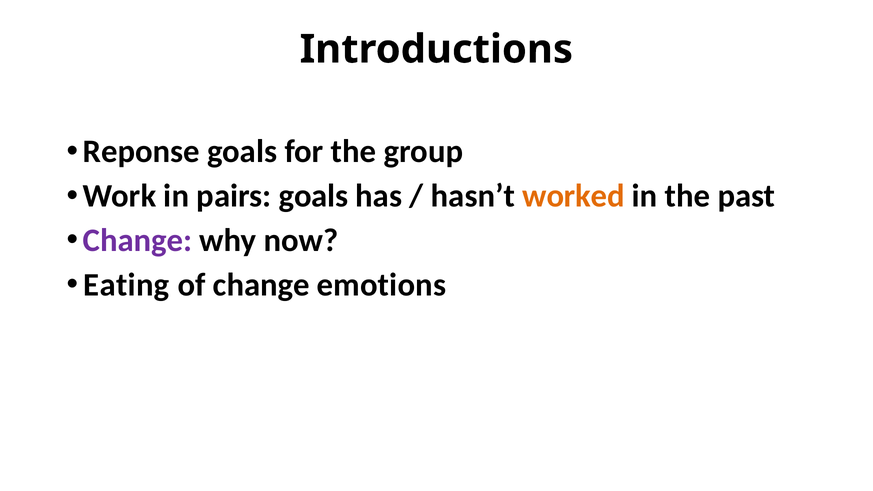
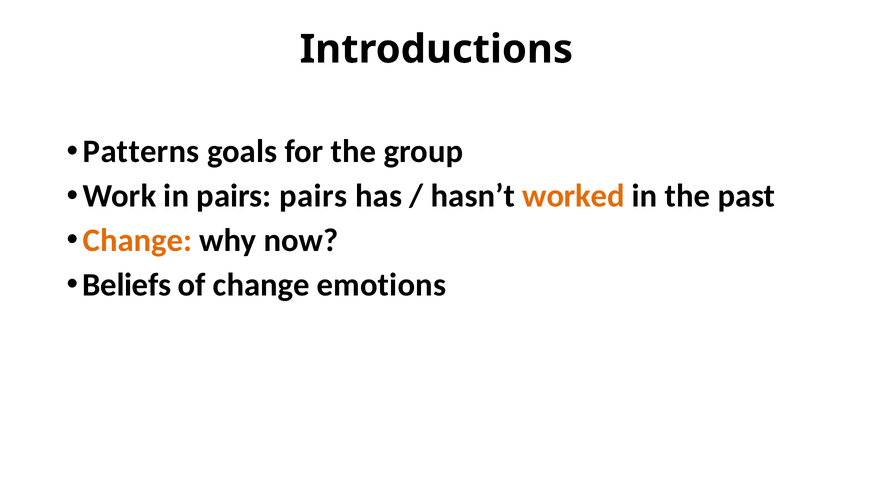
Reponse: Reponse -> Patterns (141, 151)
pairs goals: goals -> pairs (313, 196)
Change colour: purple -> orange (138, 240)
Eating: Eating -> Beliefs (127, 285)
